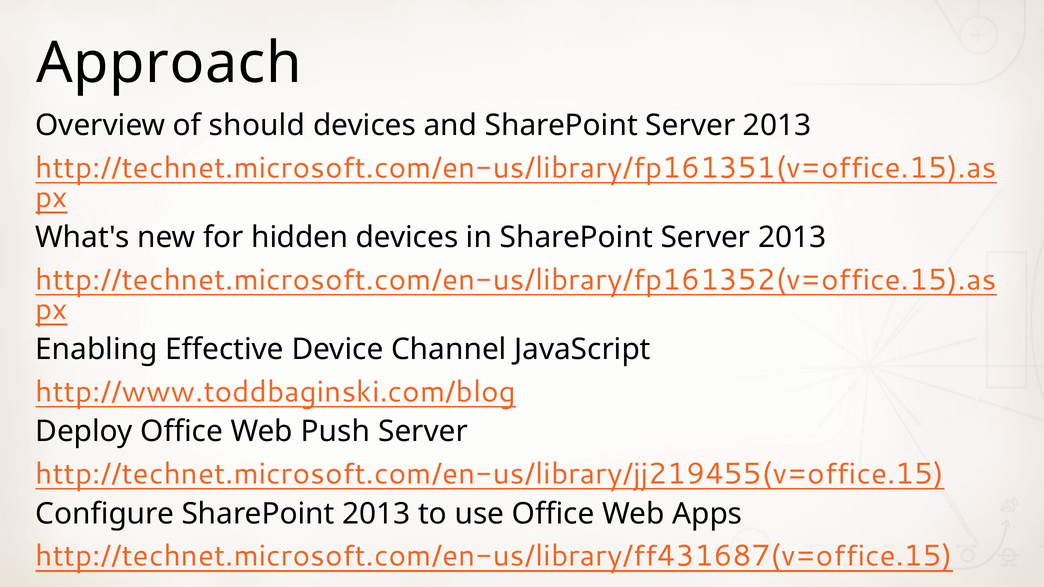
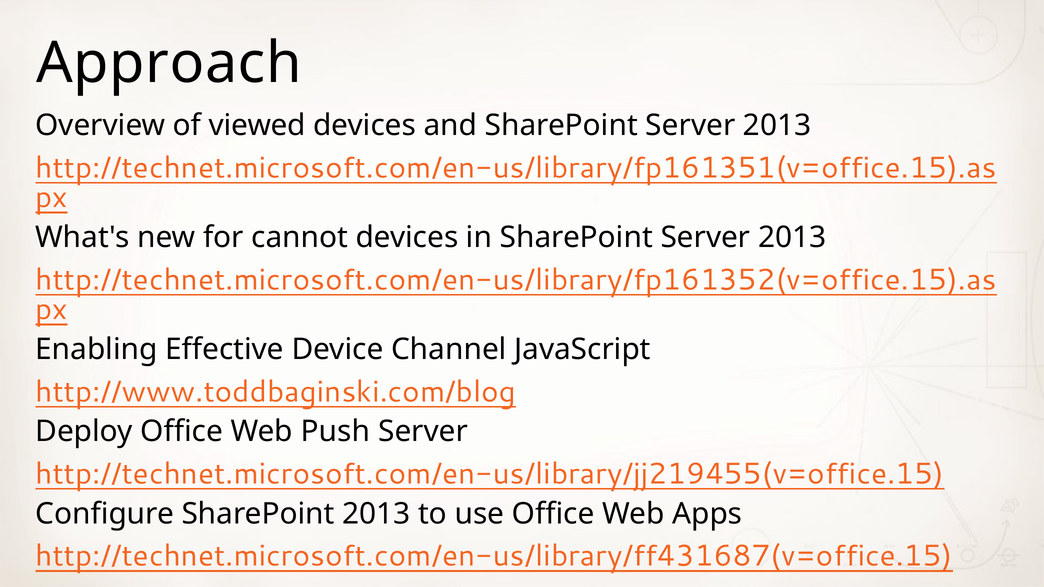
should: should -> viewed (257, 125)
hidden: hidden -> cannot (300, 238)
